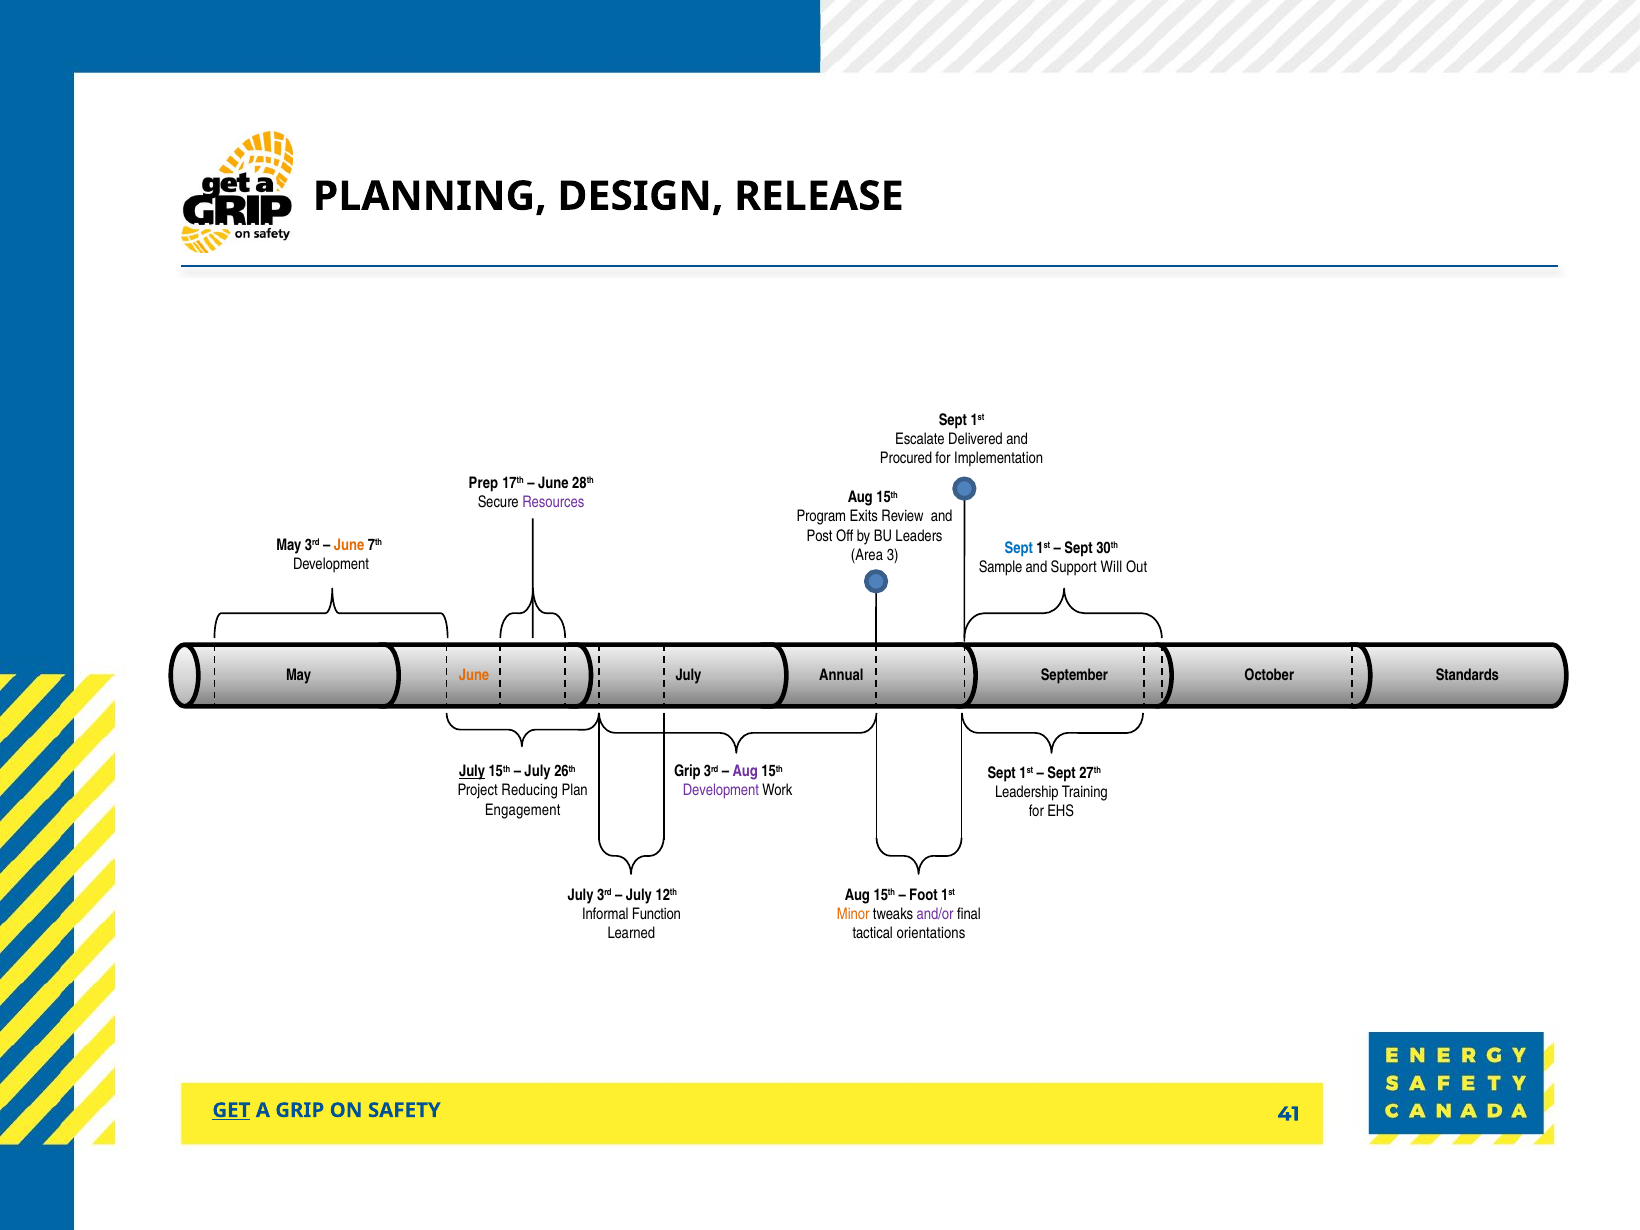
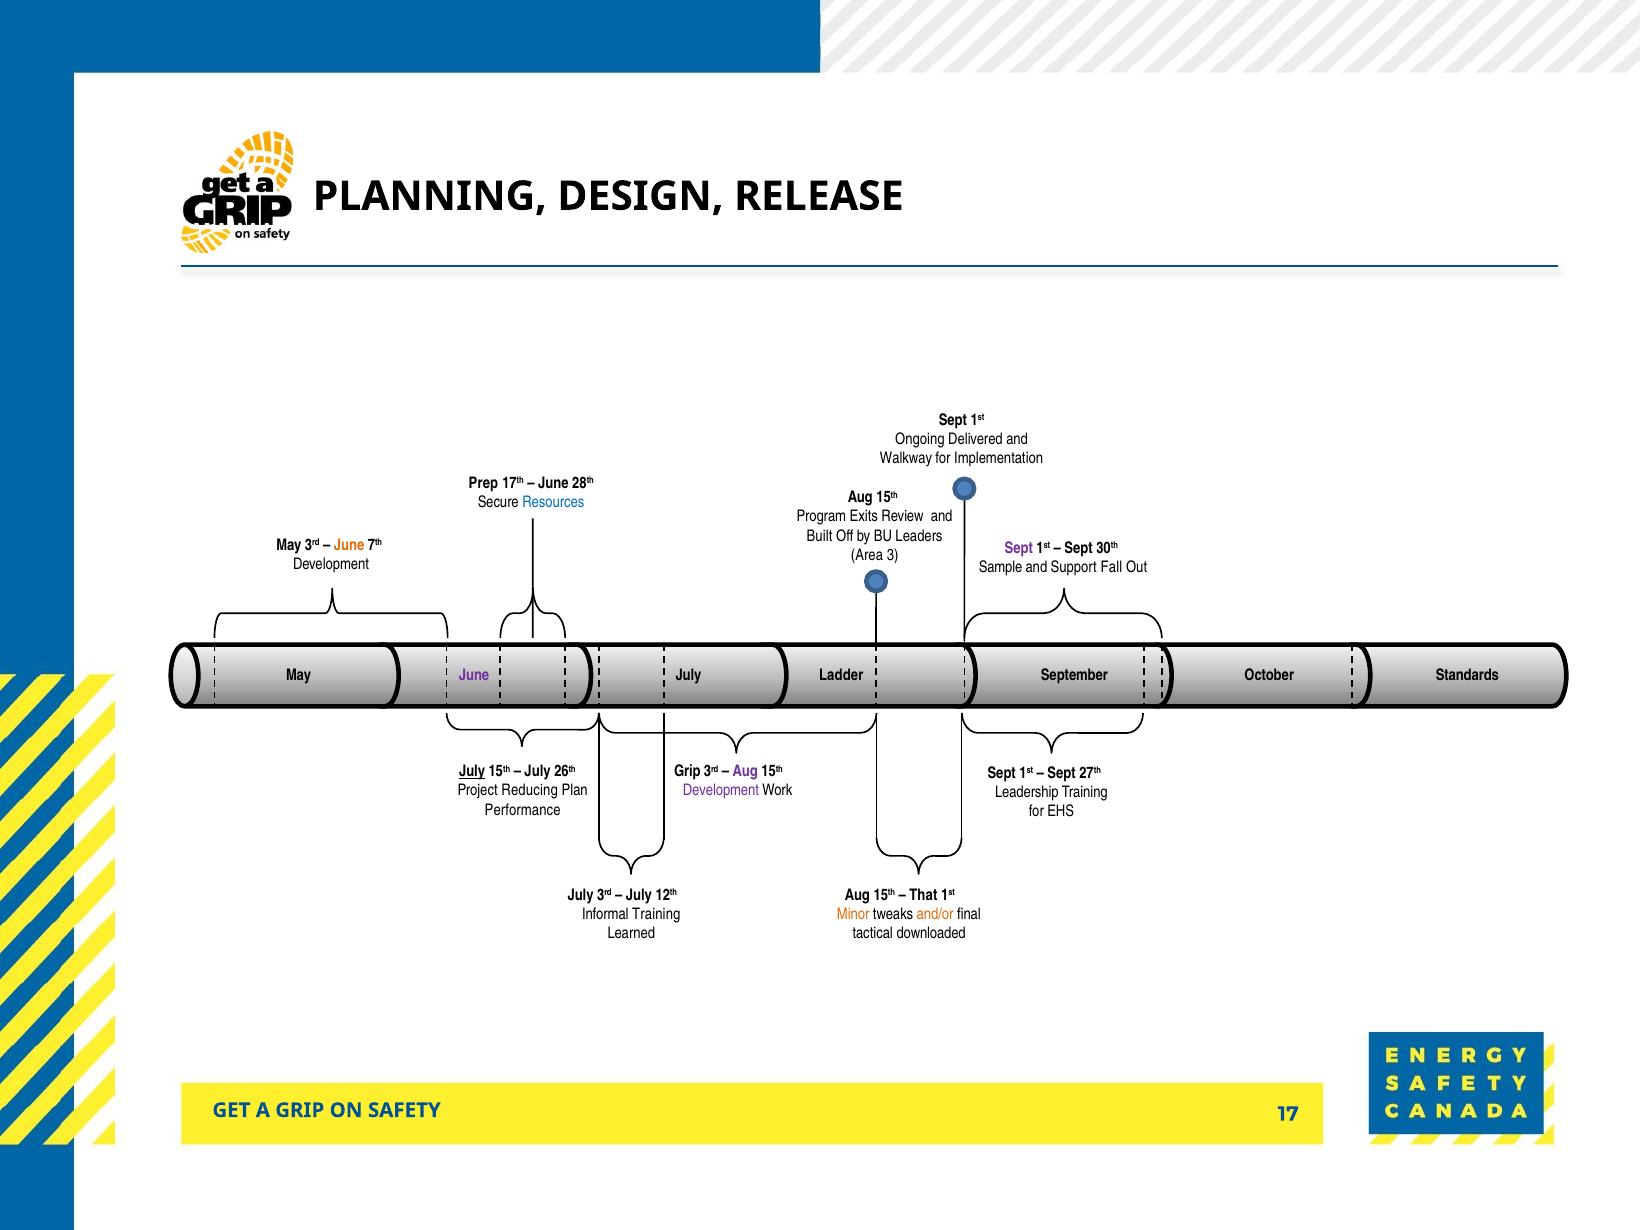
Escalate: Escalate -> Ongoing (920, 440)
Procured: Procured -> Walkway (906, 459)
Resources colour: purple -> blue (553, 502)
Post: Post -> Built (820, 536)
Sept colour: blue -> purple (1019, 549)
Will: Will -> Fall (1111, 568)
June colour: orange -> purple (474, 675)
Annual: Annual -> Ladder (841, 675)
Engagement: Engagement -> Performance (523, 810)
Foot: Foot -> That (923, 895)
Informal Function: Function -> Training (656, 914)
and/or colour: purple -> orange (935, 914)
orientations: orientations -> downloaded (931, 933)
GET underline: present -> none (231, 1110)
41: 41 -> 17 (1288, 1114)
